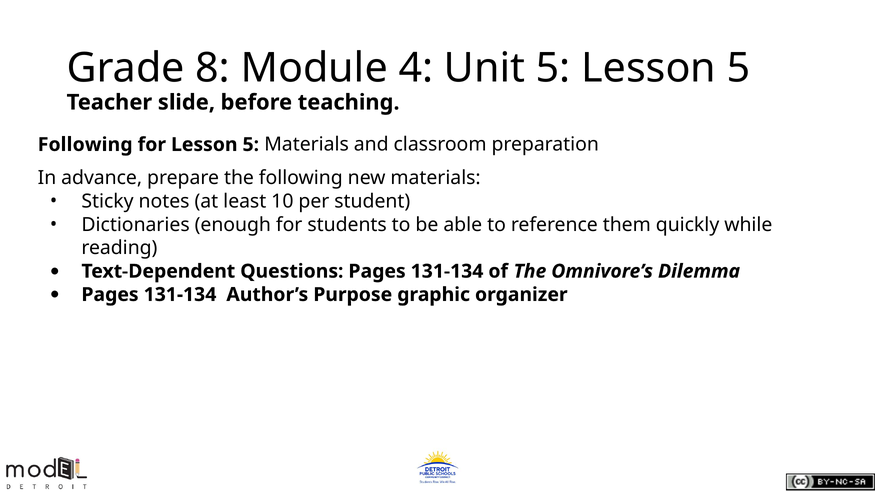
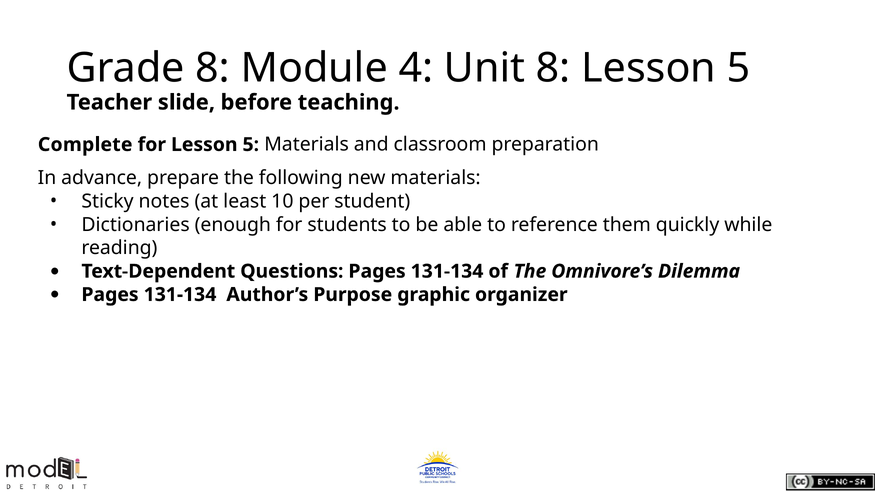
Unit 5: 5 -> 8 (553, 68)
Following: Following -> Complete (85, 145)
